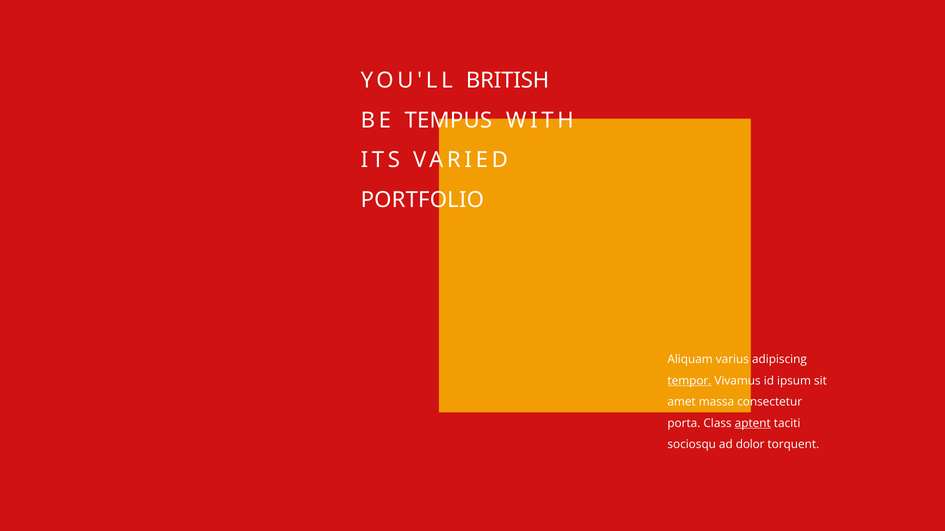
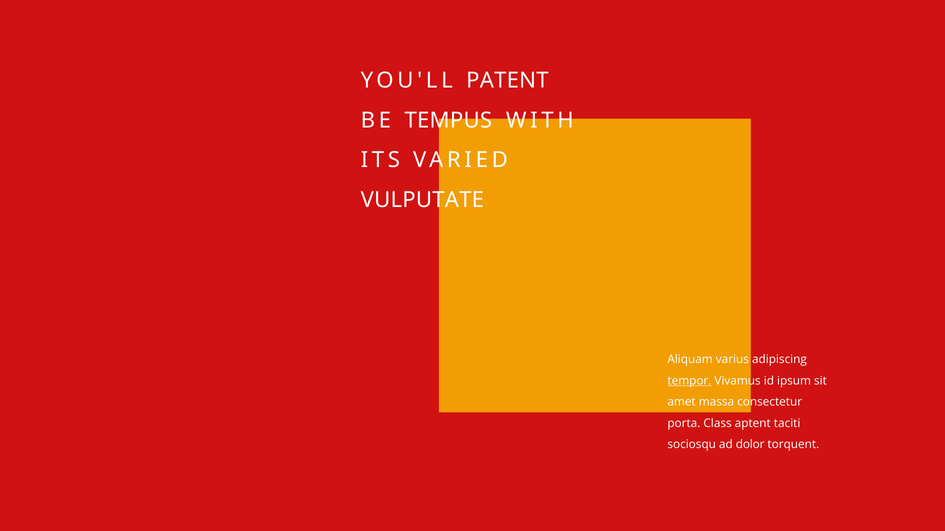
BRITISH: BRITISH -> PATENT (507, 80)
PORTFOLIO: PORTFOLIO -> VULPUTATE (422, 200)
aptent underline: present -> none (753, 424)
